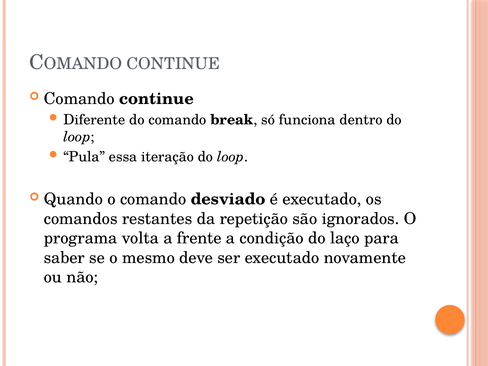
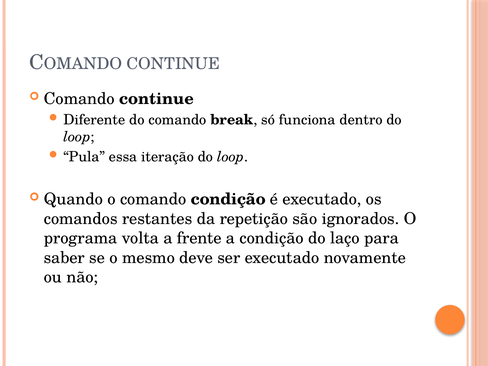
comando desviado: desviado -> condição (228, 199)
